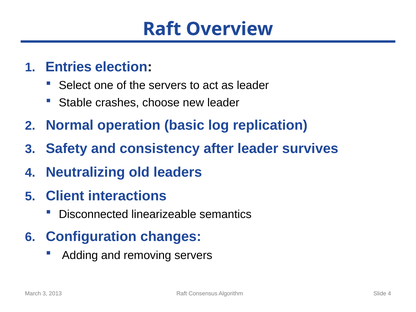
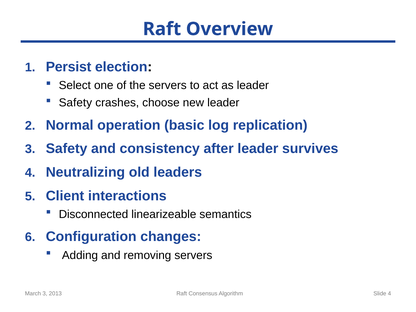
Entries: Entries -> Persist (69, 67)
Stable: Stable -> Safety (75, 103)
